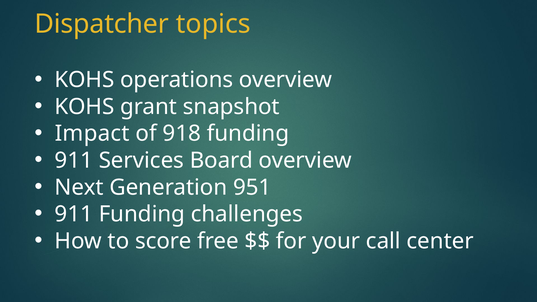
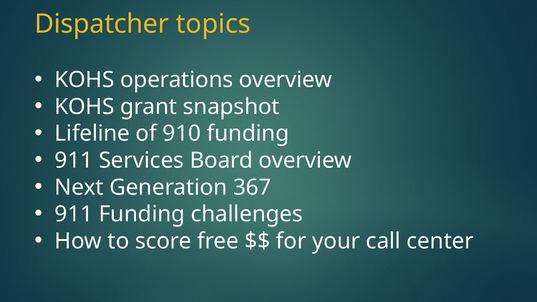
Impact: Impact -> Lifeline (92, 134)
918: 918 -> 910 (182, 134)
951: 951 -> 367 (252, 187)
